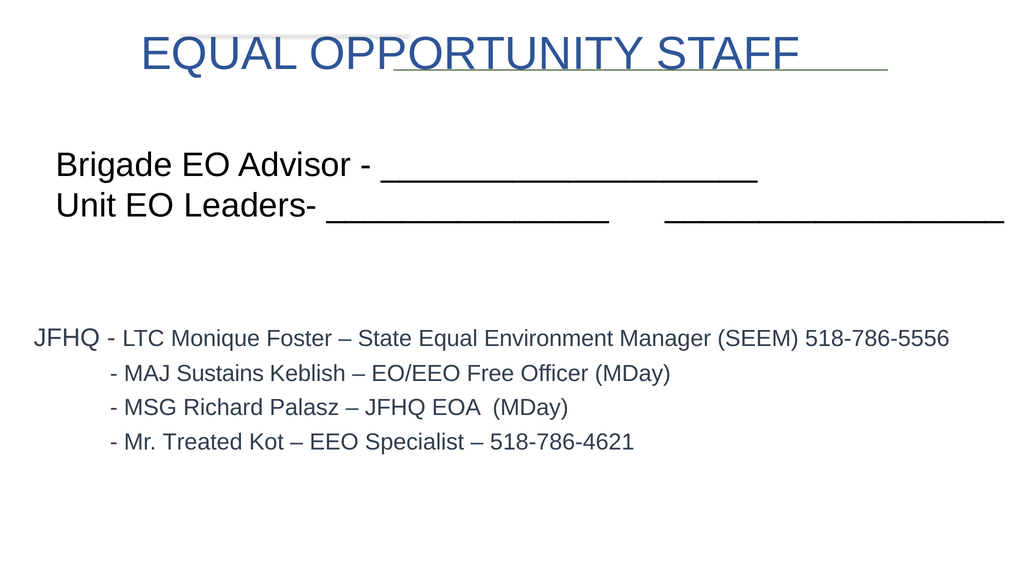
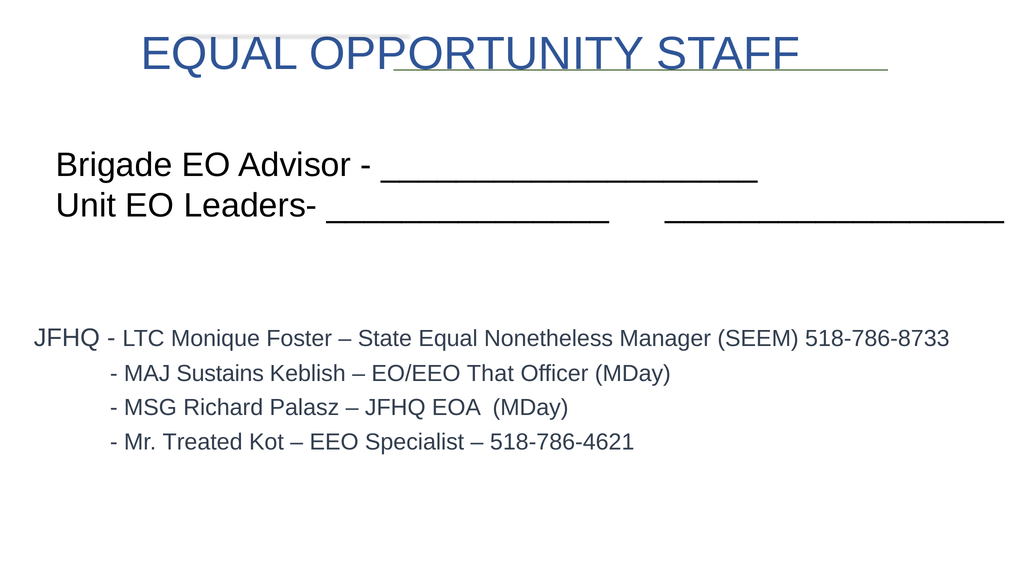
Environment: Environment -> Nonetheless (549, 339)
518-786-5556: 518-786-5556 -> 518-786-8733 (877, 339)
Free: Free -> That (490, 373)
